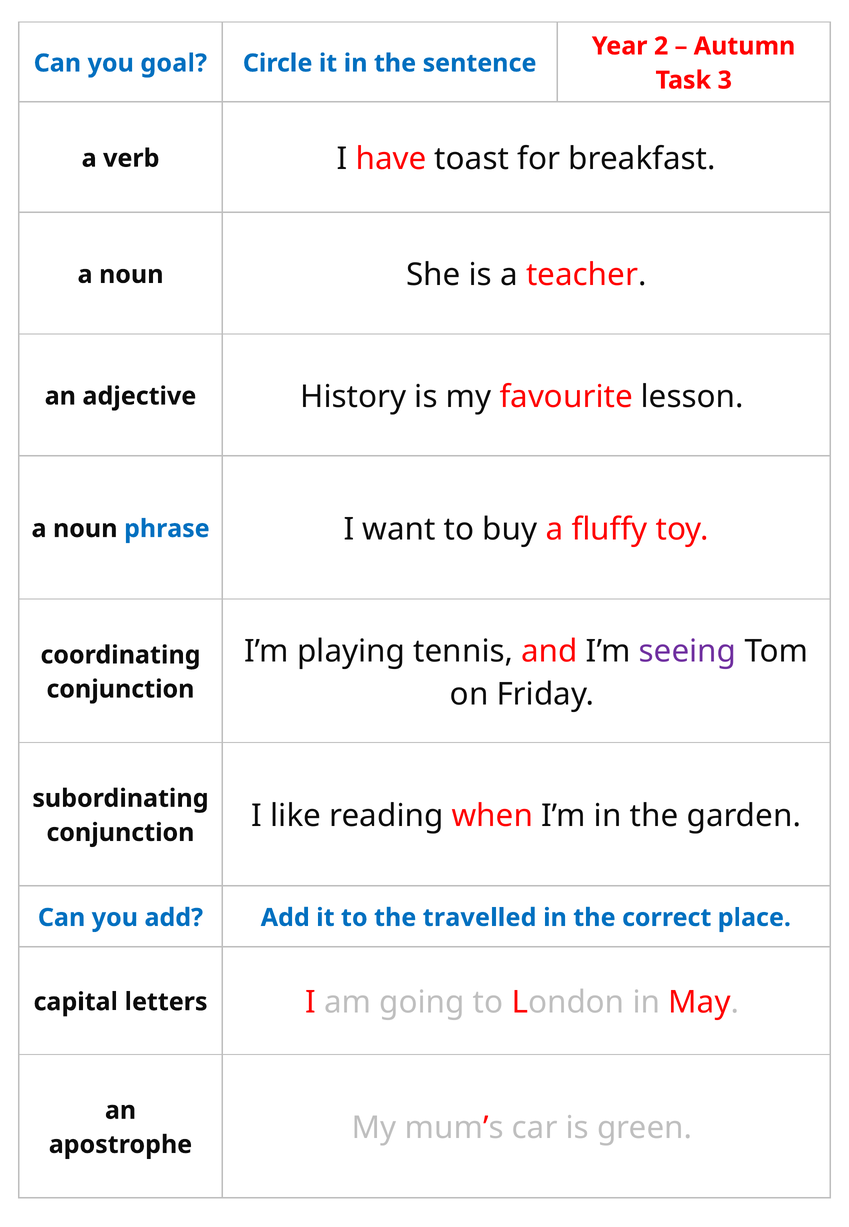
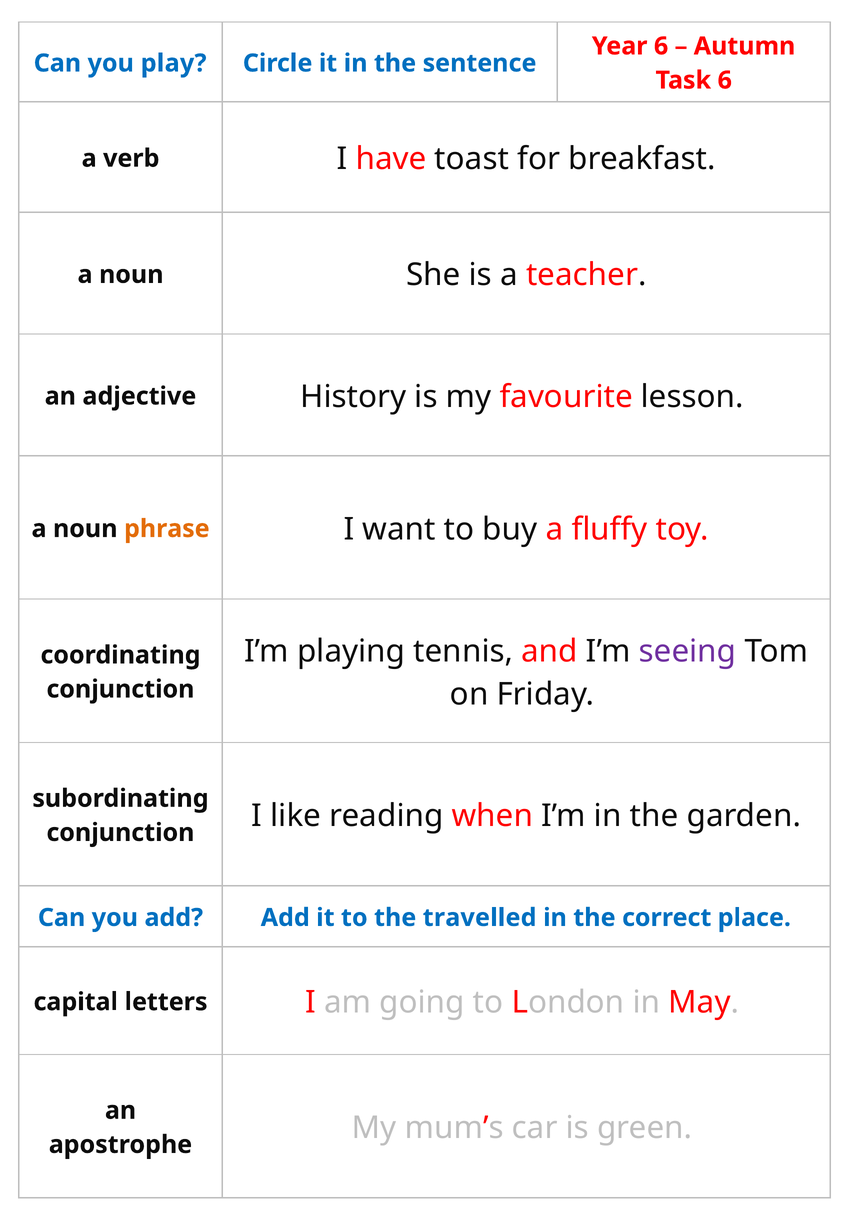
Year 2: 2 -> 6 (661, 46)
goal: goal -> play (174, 63)
Task 3: 3 -> 6 (725, 80)
phrase colour: blue -> orange (167, 528)
